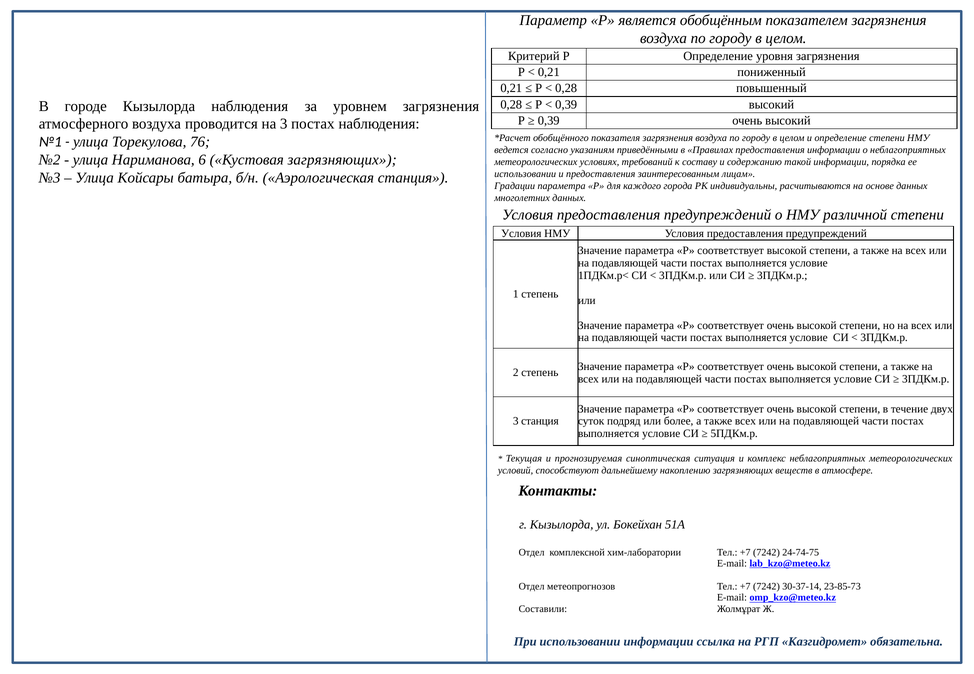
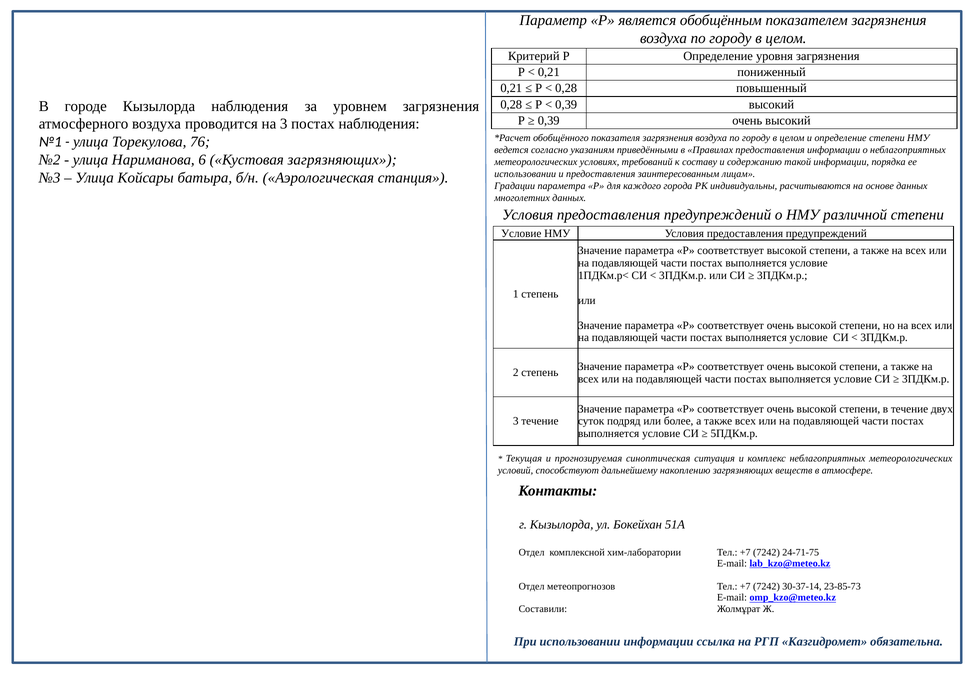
Условия: Условия -> Условие (521, 233)
3 станция: станция -> течение (540, 421)
24-74-75: 24-74-75 -> 24-71-75 (801, 553)
